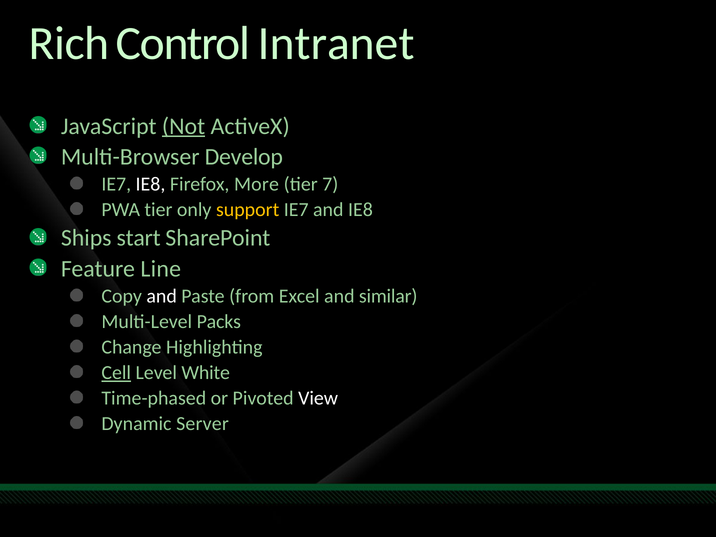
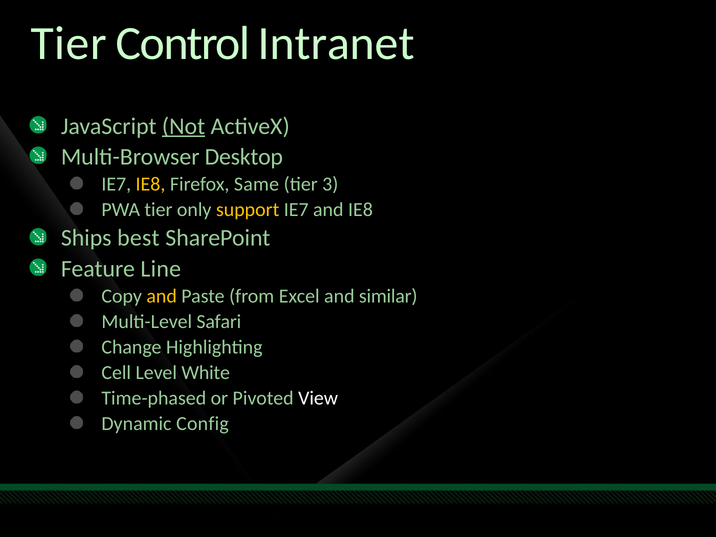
Rich: Rich -> Tier (69, 44)
Develop: Develop -> Desktop (244, 157)
IE8 colour: white -> yellow (150, 184)
More: More -> Same (256, 184)
7: 7 -> 3 (330, 184)
start: start -> best (138, 238)
and colour: white -> yellow (162, 296)
Packs: Packs -> Safari (219, 322)
Cell underline: present -> none (116, 373)
Server: Server -> Config (202, 424)
